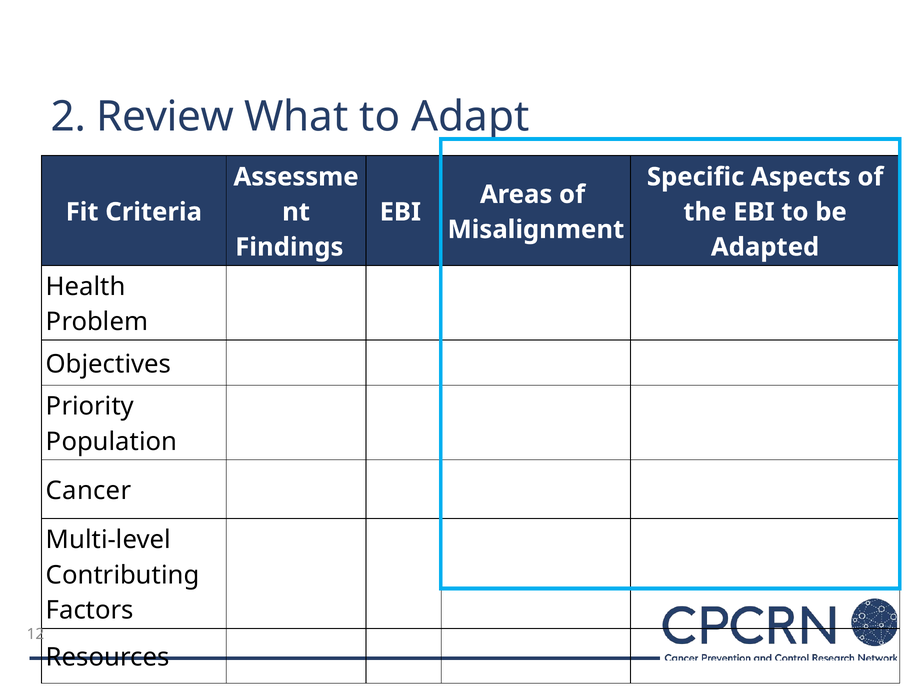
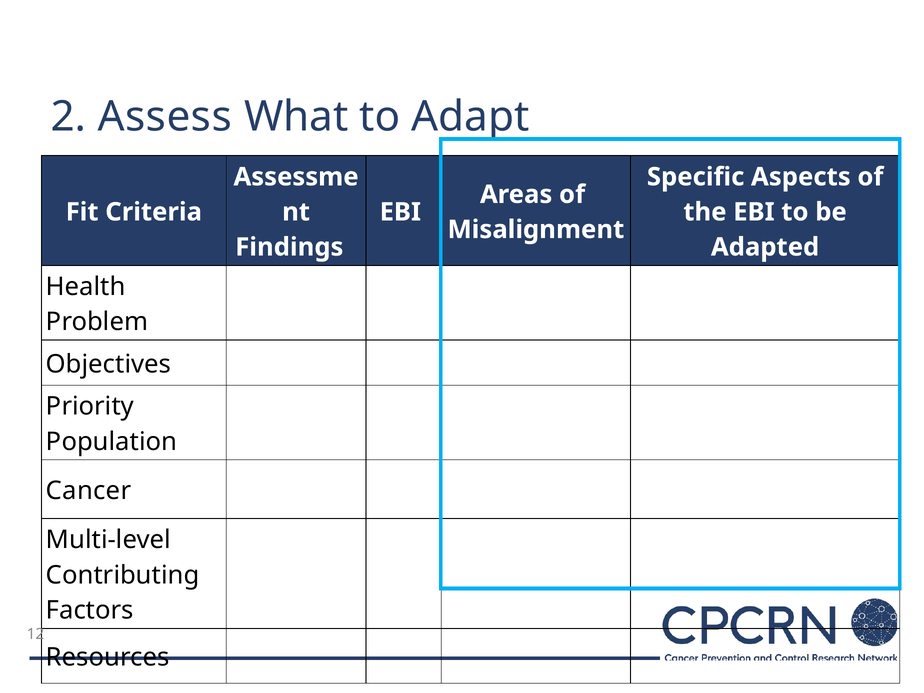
Review: Review -> Assess (165, 117)
